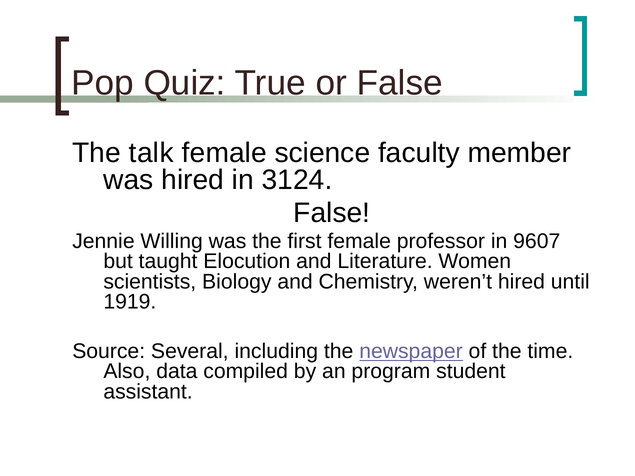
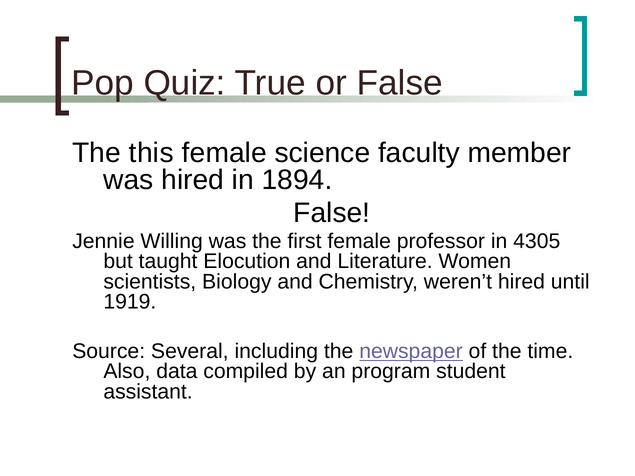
talk: talk -> this (151, 153)
3124: 3124 -> 1894 (297, 180)
9607: 9607 -> 4305 (537, 241)
